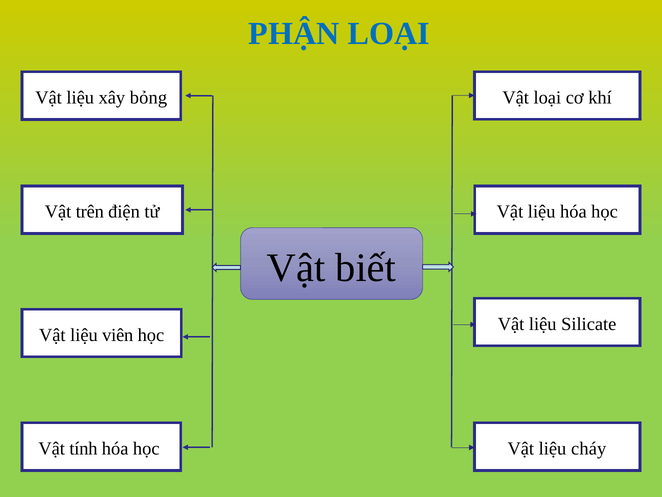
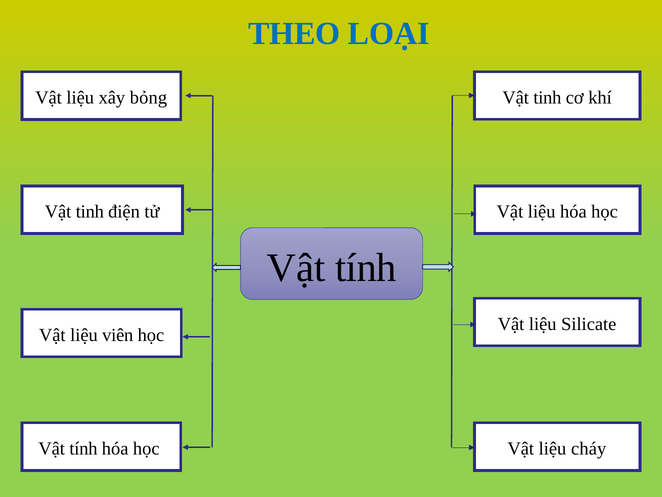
PHẬN: PHẬN -> THEO (294, 34)
loại: loại -> tinh (547, 97)
trên: trên -> tinh (90, 212)
biết: biết -> tính (366, 268)
